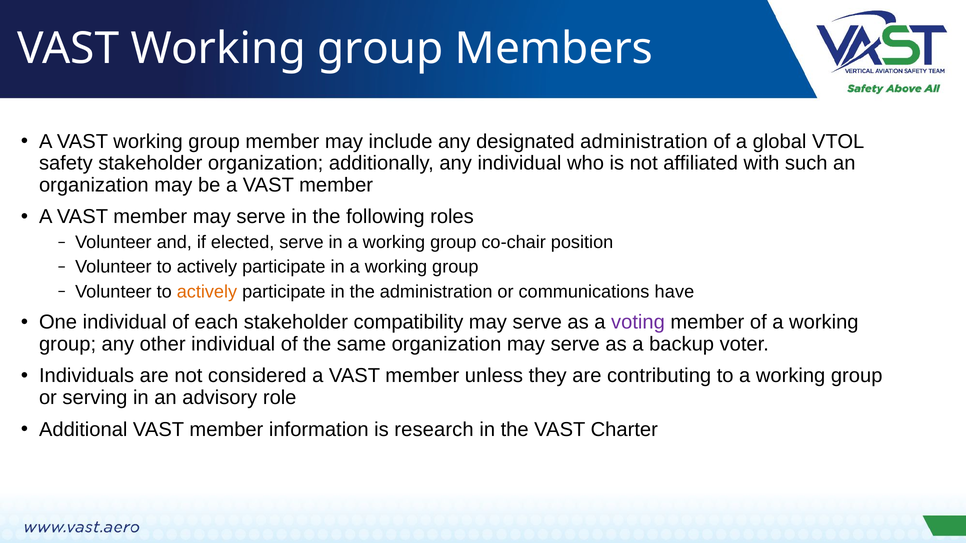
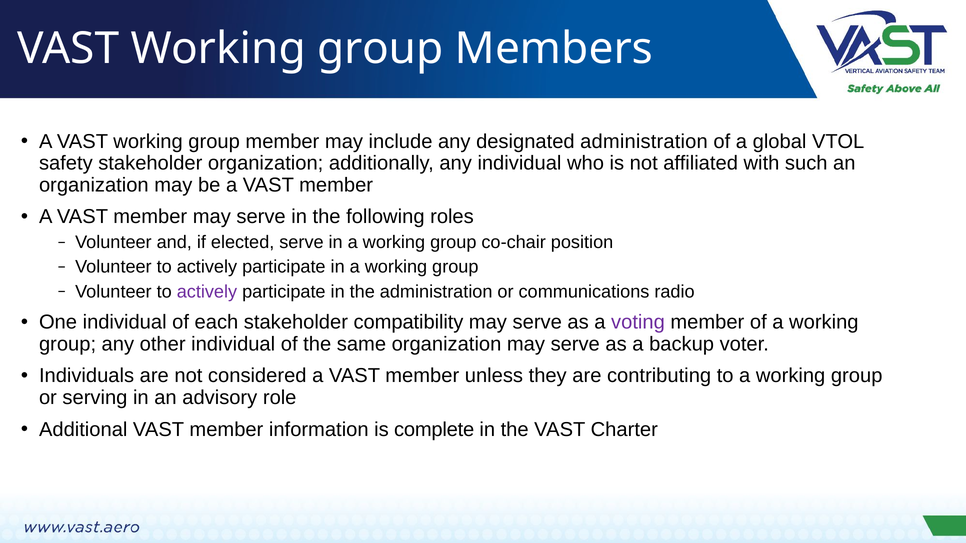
actively colour: orange -> purple (207, 292)
have: have -> radio (675, 292)
research: research -> complete (434, 430)
